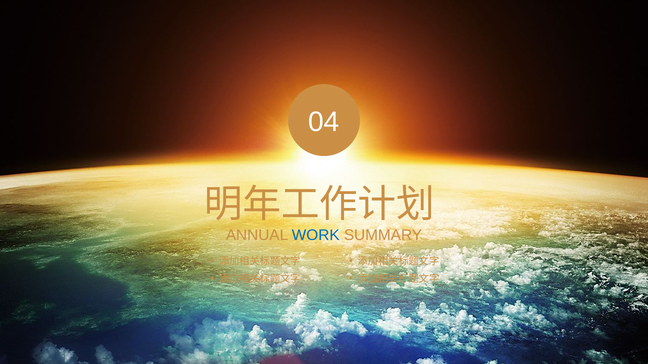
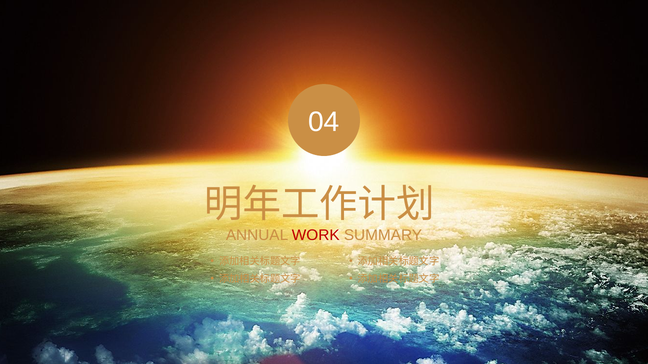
WORK colour: blue -> red (316, 236)
